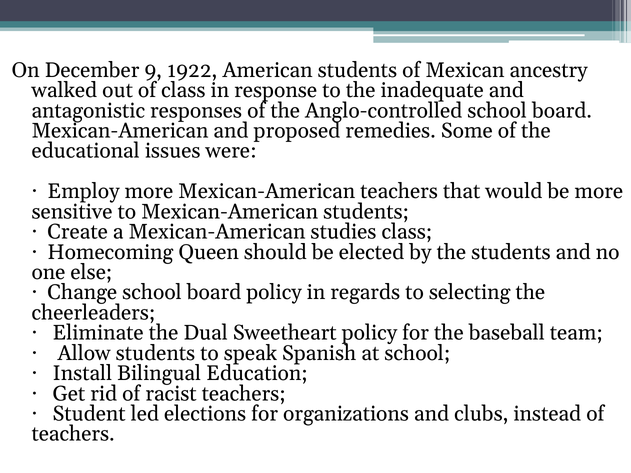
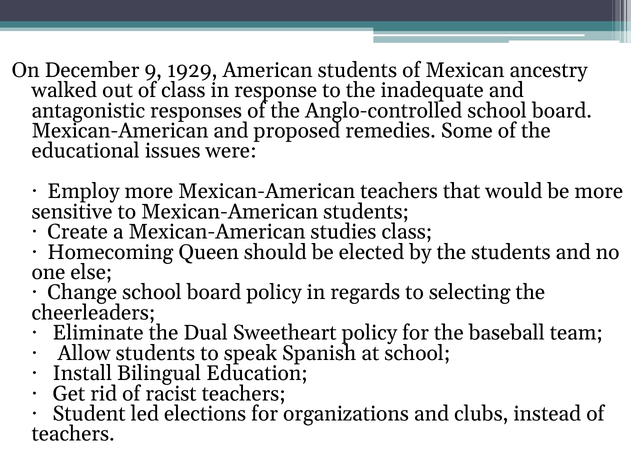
1922: 1922 -> 1929 (192, 70)
